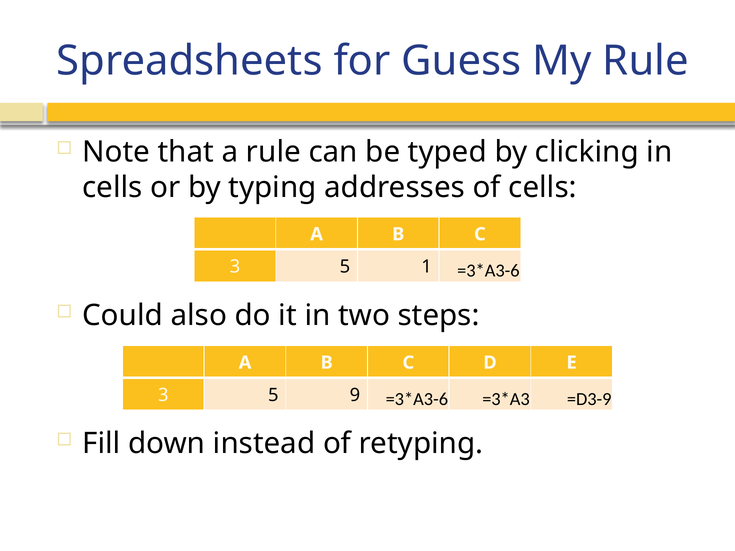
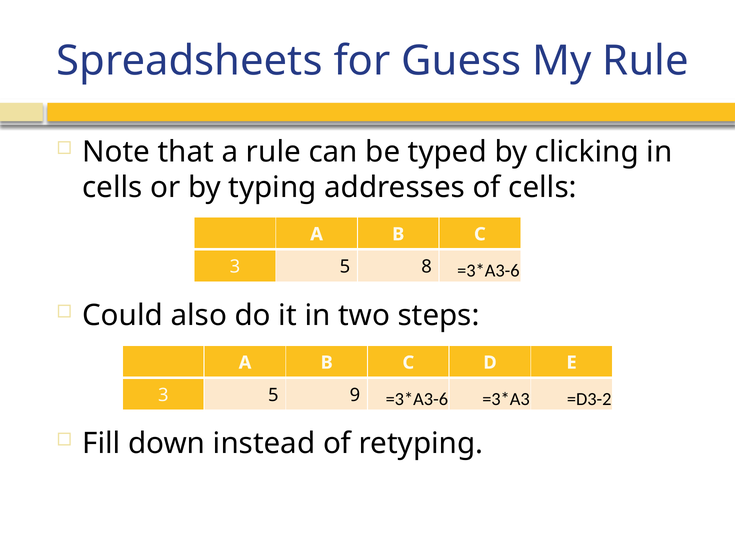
1: 1 -> 8 (427, 267)
=D3-9: =D3-9 -> =D3-2 (589, 399)
